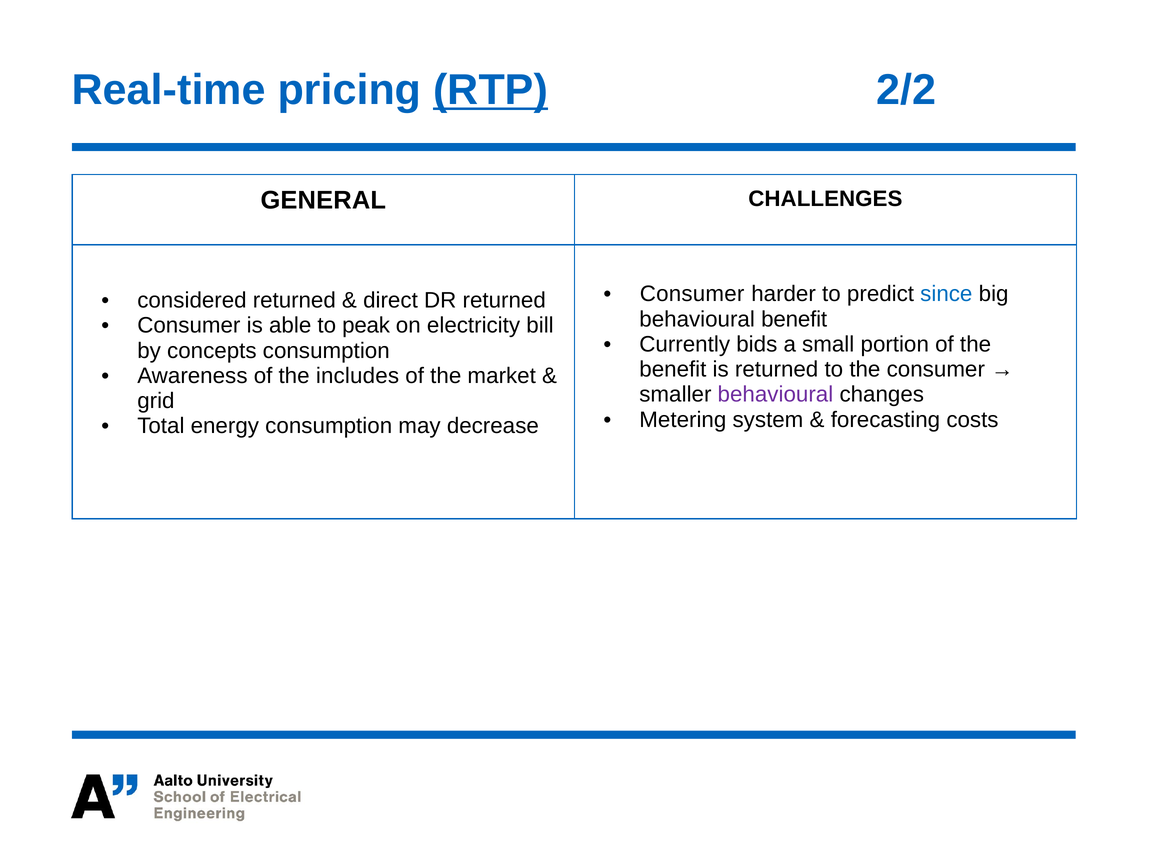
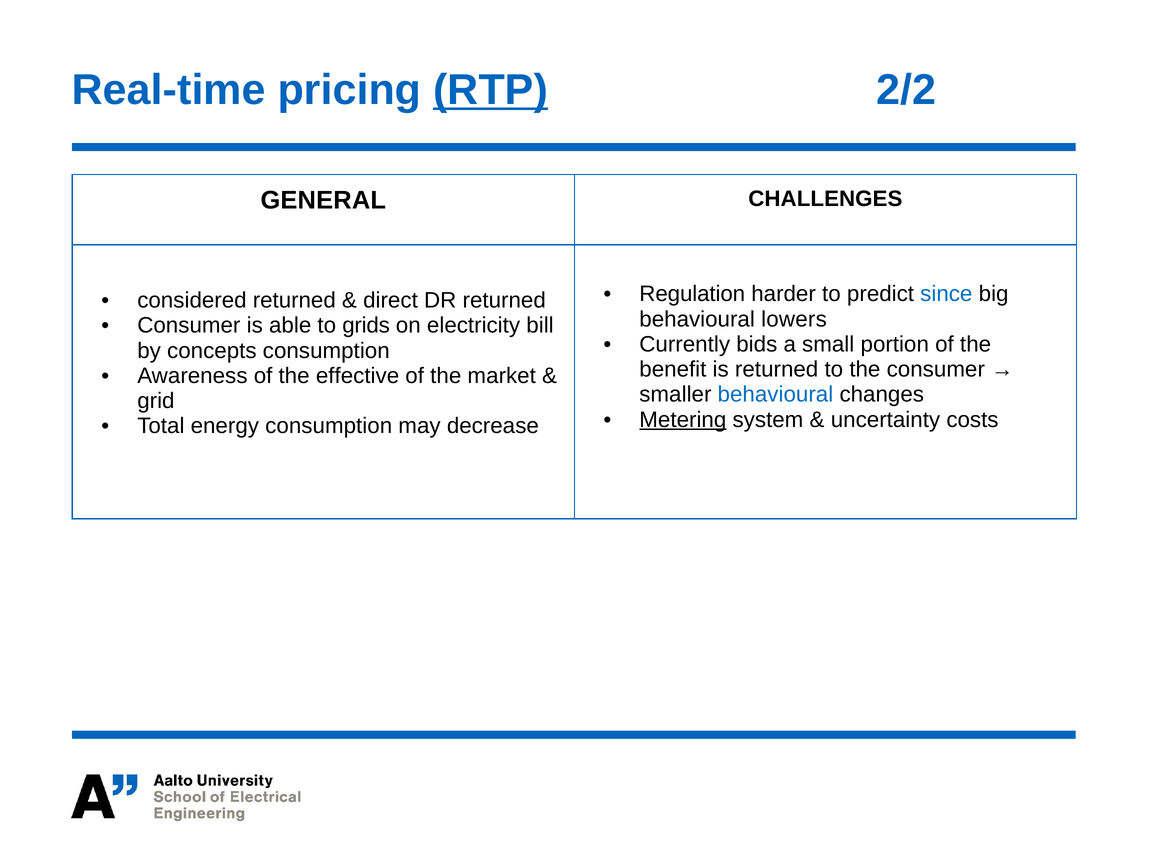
Consumer: Consumer -> Regulation (692, 294)
behavioural benefit: benefit -> lowers (794, 319)
peak: peak -> grids (366, 325)
includes: includes -> effective (358, 376)
behavioural colour: purple -> blue (775, 394)
Metering underline: none -> present (683, 420)
forecasting: forecasting -> uncertainty (885, 420)
